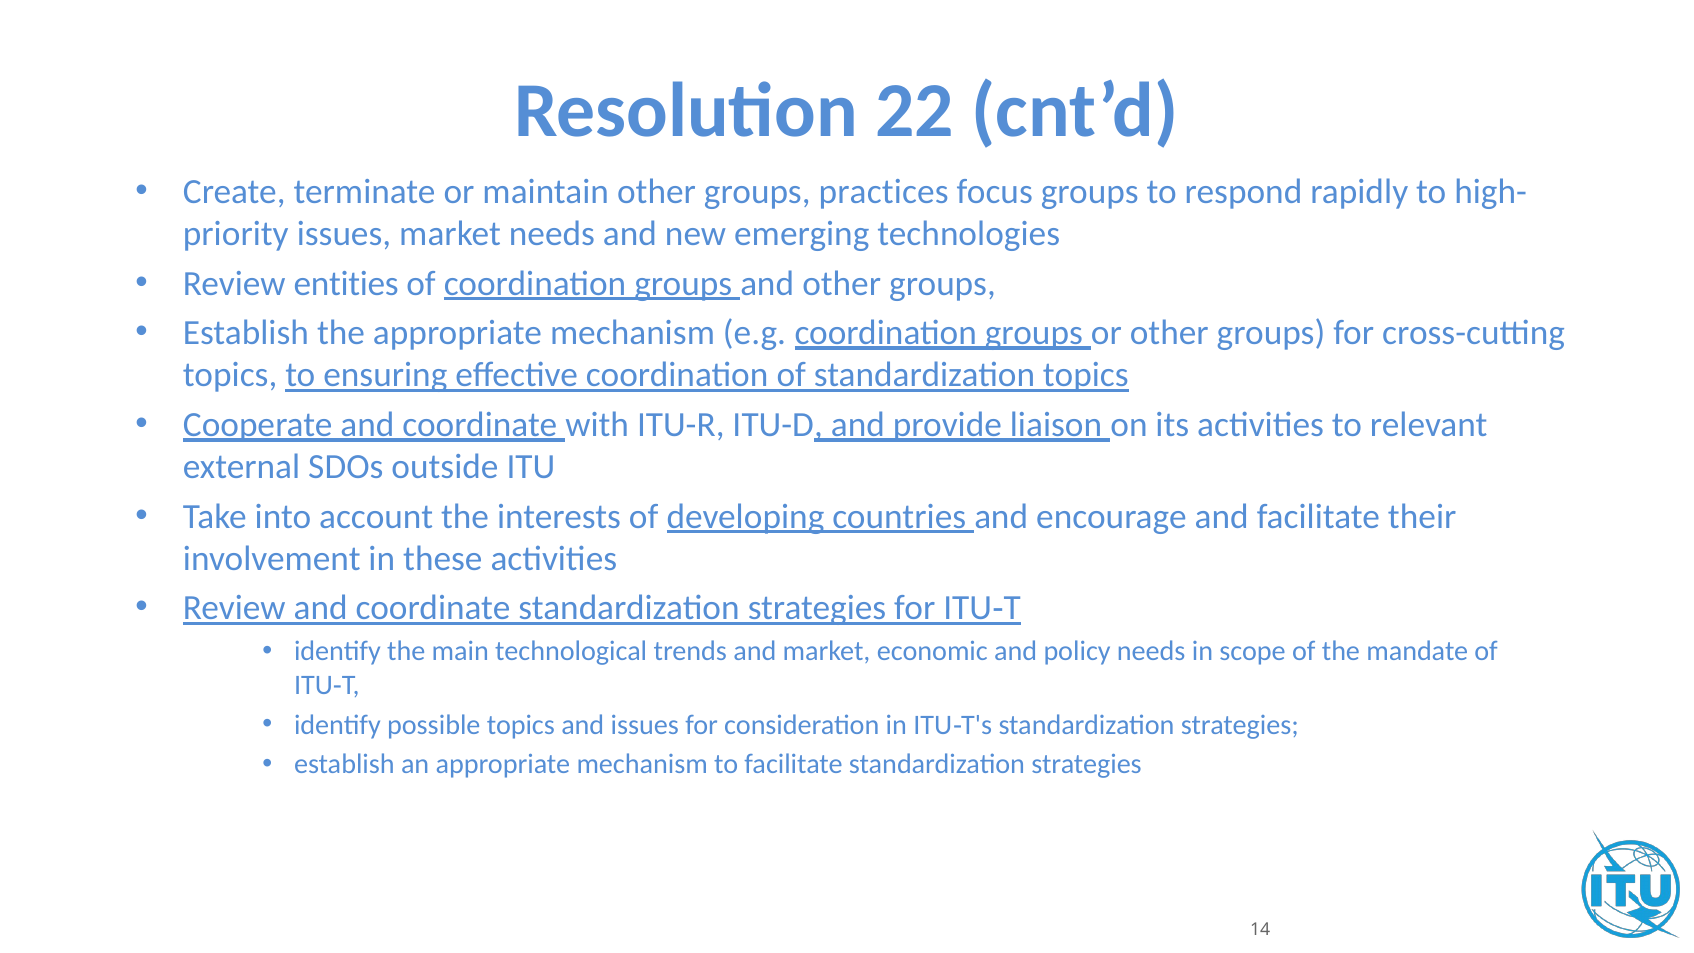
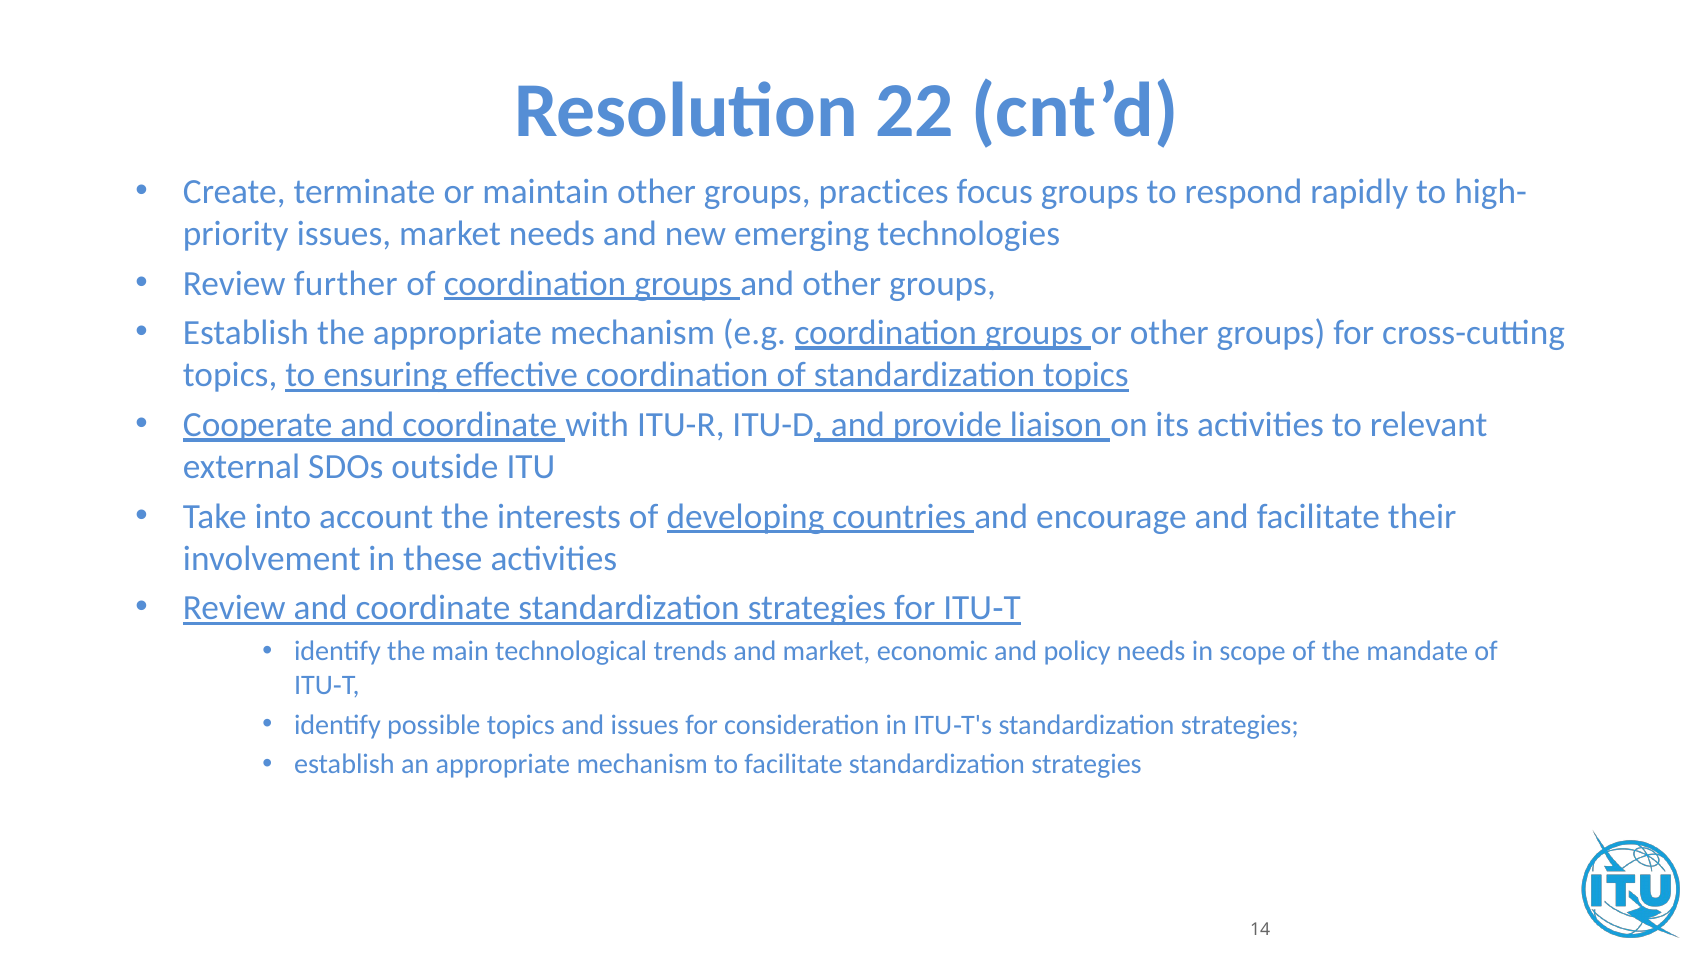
entities: entities -> further (346, 283)
